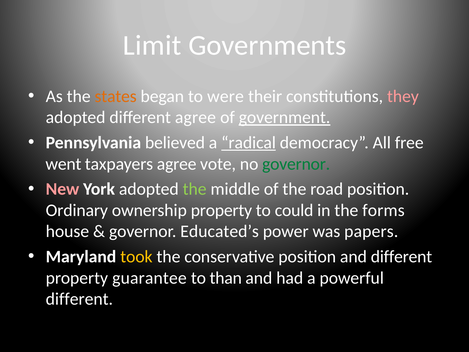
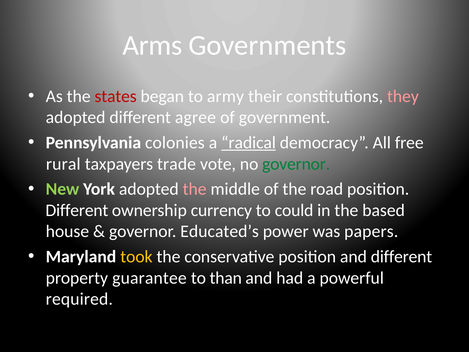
Limit: Limit -> Arms (152, 45)
states colour: orange -> red (116, 96)
were: were -> army (225, 96)
government underline: present -> none (285, 117)
believed: believed -> colonies (175, 143)
went: went -> rural (63, 164)
taxpayers agree: agree -> trade (176, 164)
New colour: pink -> light green (62, 189)
the colour: light green -> pink (195, 189)
Ordinary: Ordinary -> Different (77, 210)
ownership property: property -> currency (221, 210)
forms: forms -> based (384, 210)
different: different -> required (79, 299)
